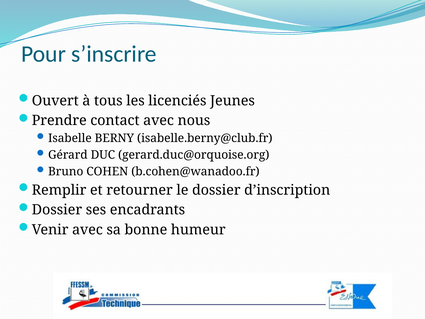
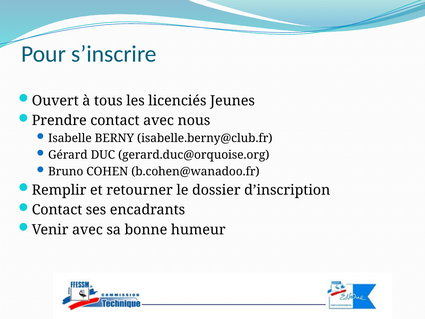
Dossier: Dossier -> Contact (57, 210)
